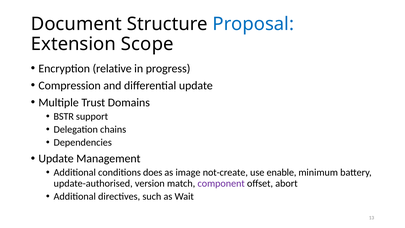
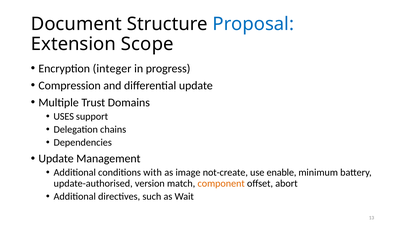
relative: relative -> integer (112, 68)
BSTR: BSTR -> USES (64, 116)
does: does -> with (153, 172)
component colour: purple -> orange (221, 183)
